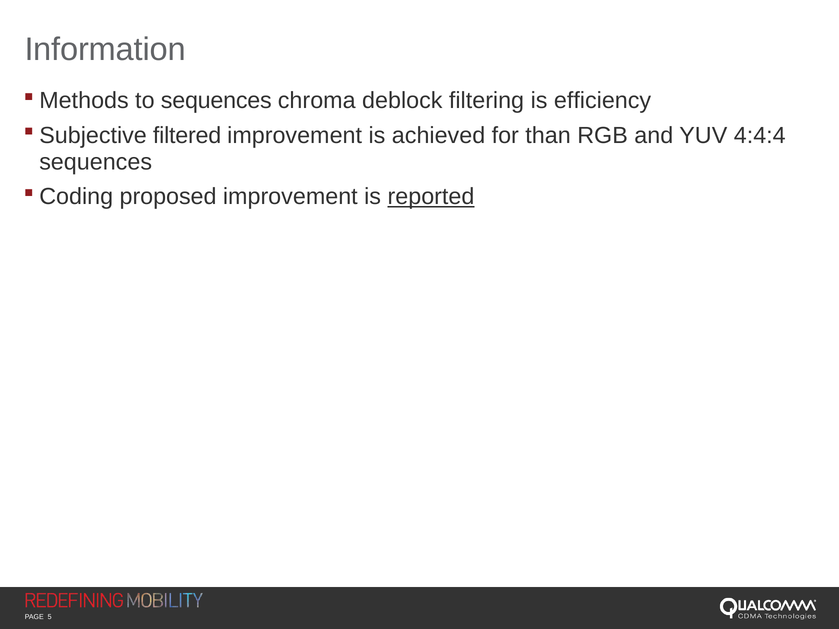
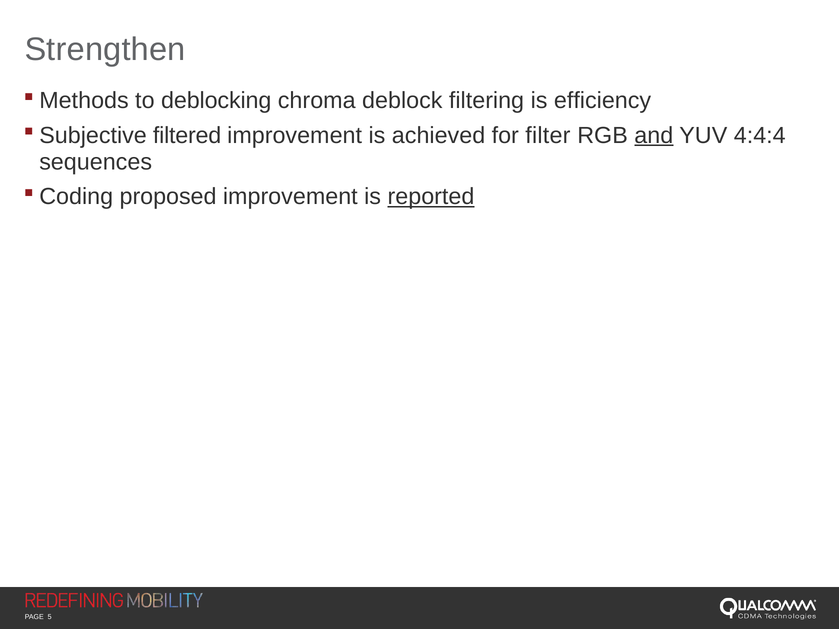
Information: Information -> Strengthen (105, 49)
to sequences: sequences -> deblocking (216, 101)
than: than -> filter (548, 135)
and underline: none -> present (654, 135)
